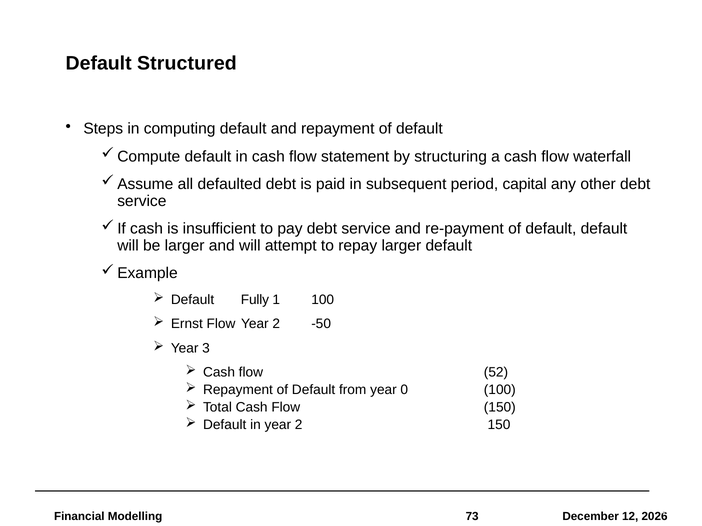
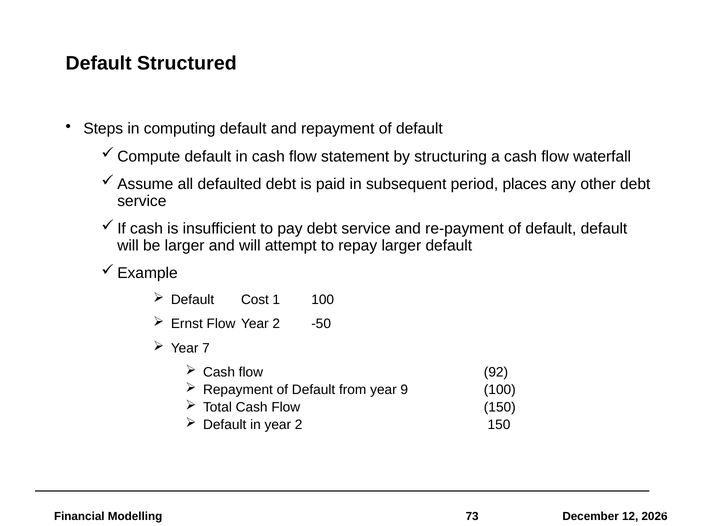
capital: capital -> places (525, 184)
Fully: Fully -> Cost (255, 300)
3: 3 -> 7 (206, 348)
52: 52 -> 92 (496, 373)
0: 0 -> 9 (404, 390)
